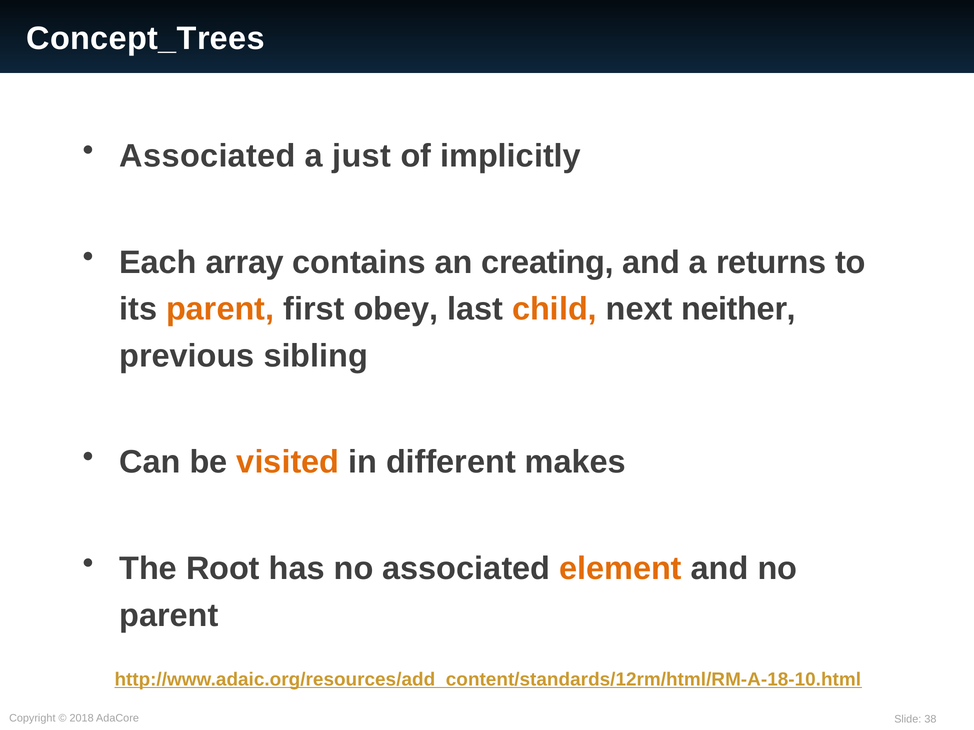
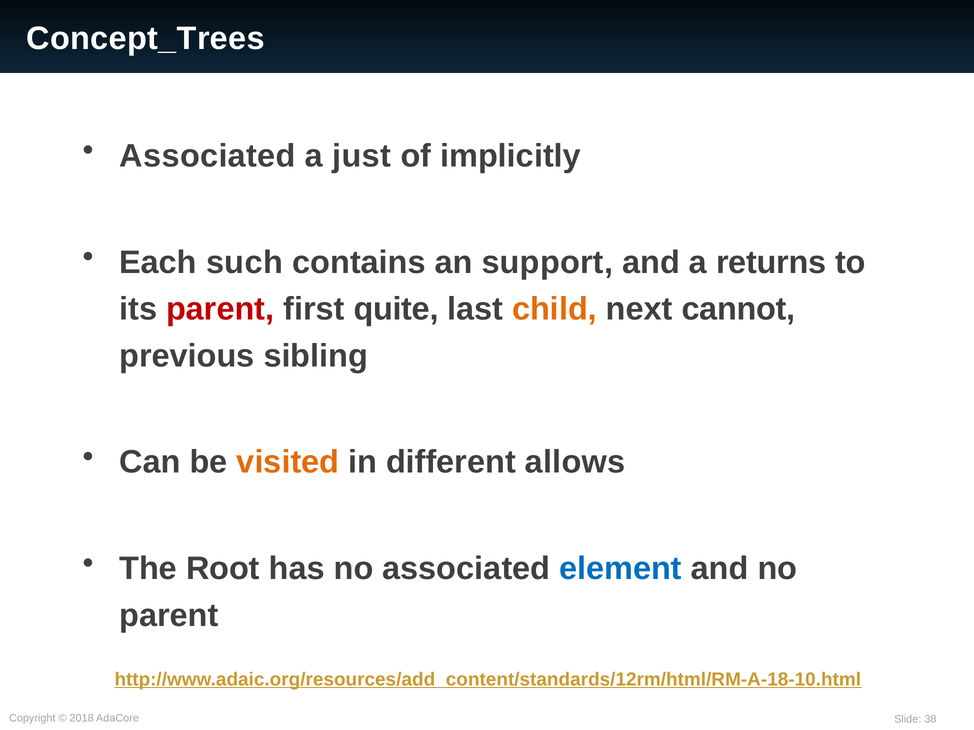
array: array -> such (244, 263)
creating: creating -> support (547, 263)
parent colour: orange -> red (220, 309)
obey: obey -> quite (396, 309)
neither: neither -> cannot (738, 309)
makes: makes -> allows (575, 463)
element colour: orange -> blue (620, 569)
